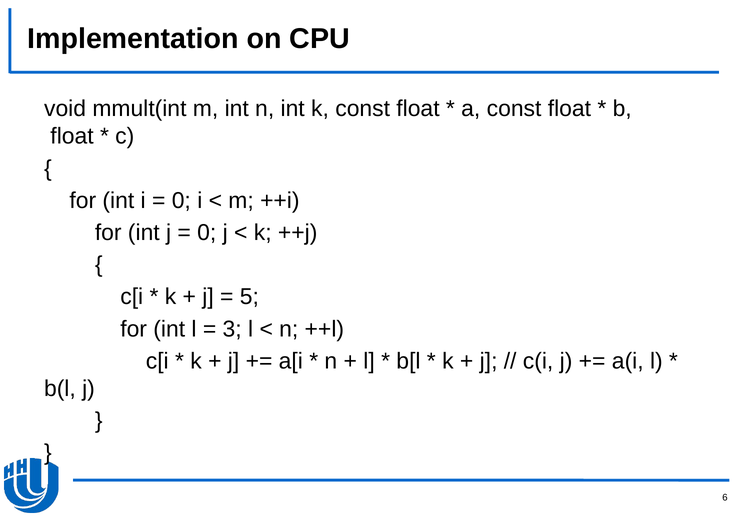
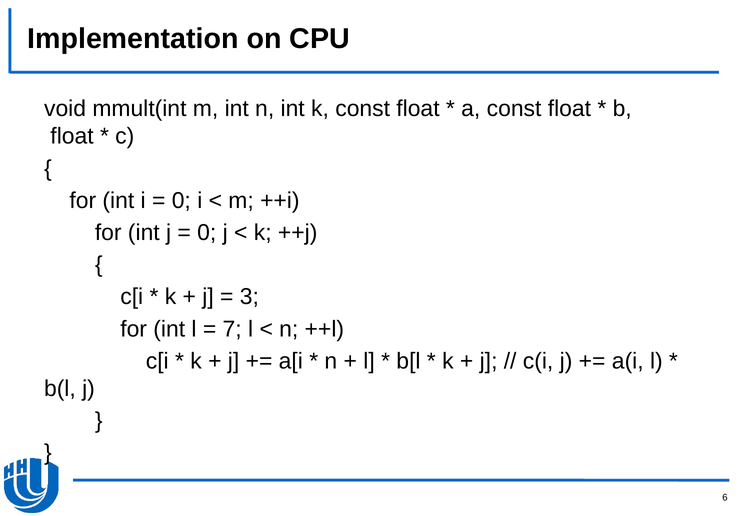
5: 5 -> 3 (249, 296)
3: 3 -> 7 (232, 329)
